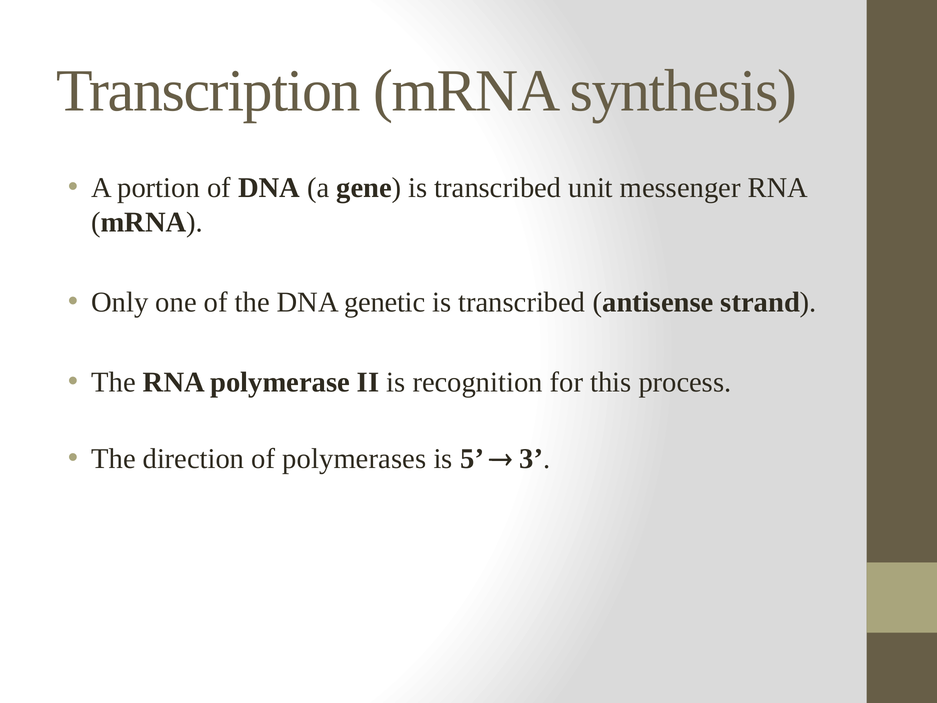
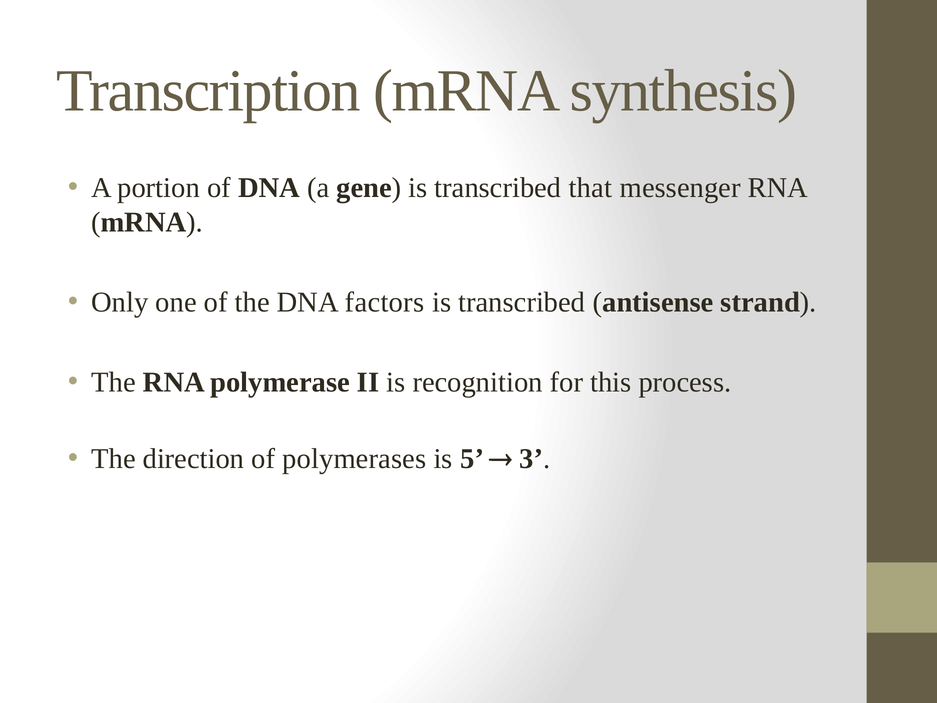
unit: unit -> that (591, 188)
genetic: genetic -> factors (385, 302)
